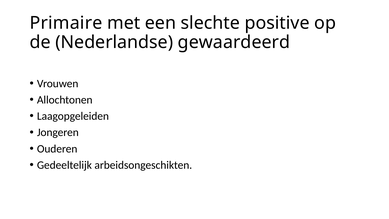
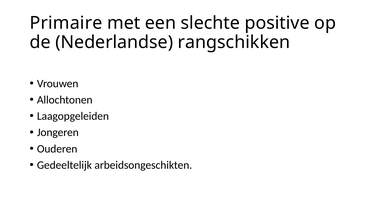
gewaardeerd: gewaardeerd -> rangschikken (234, 42)
